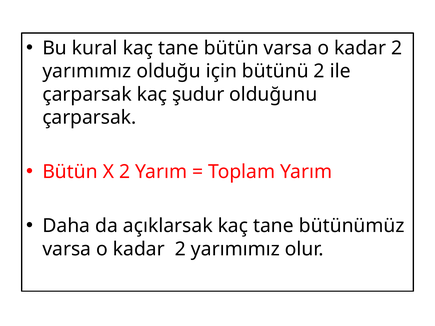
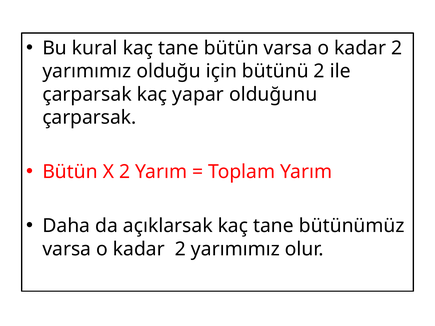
şudur: şudur -> yapar (198, 94)
